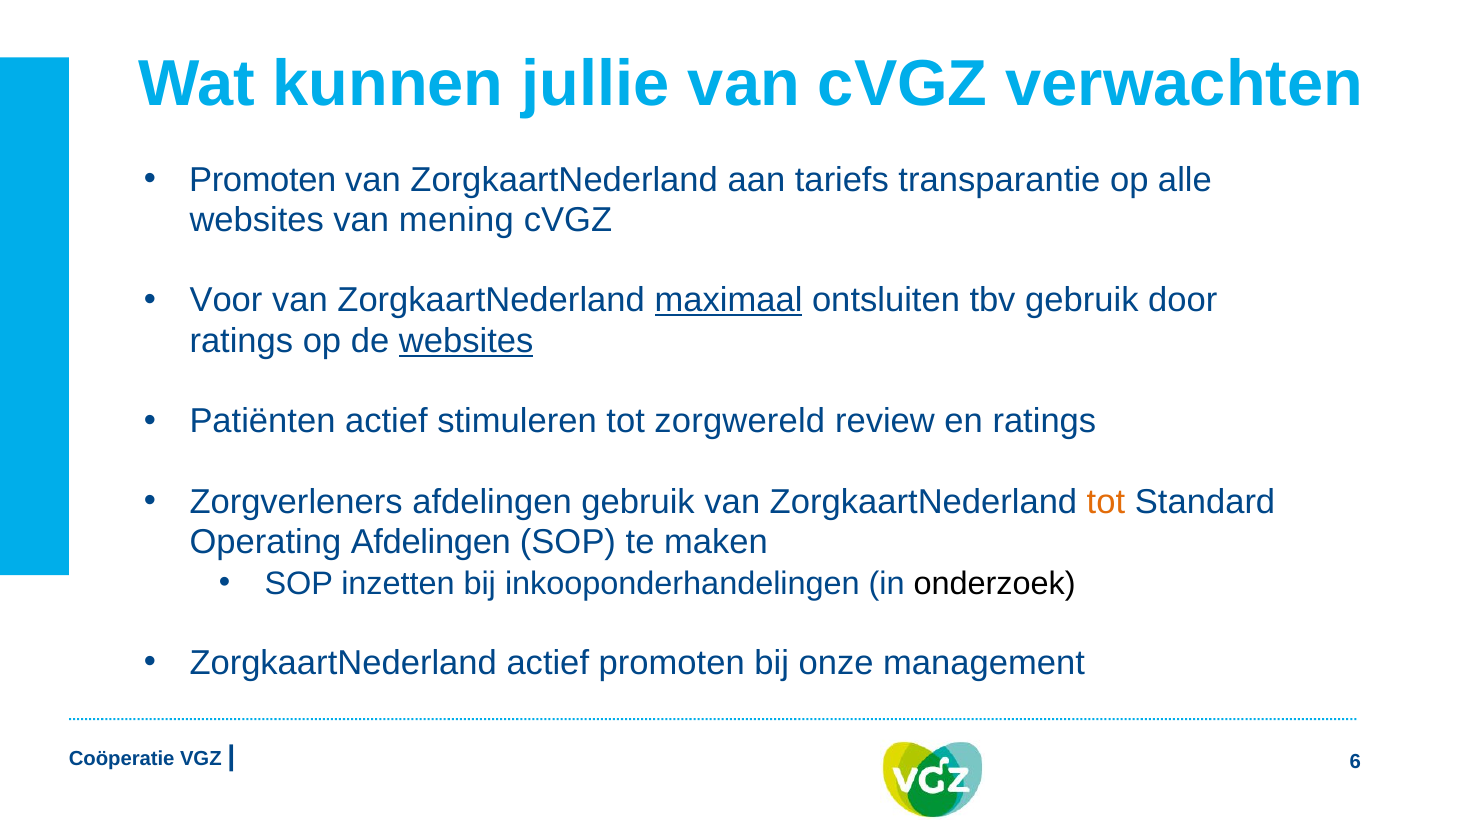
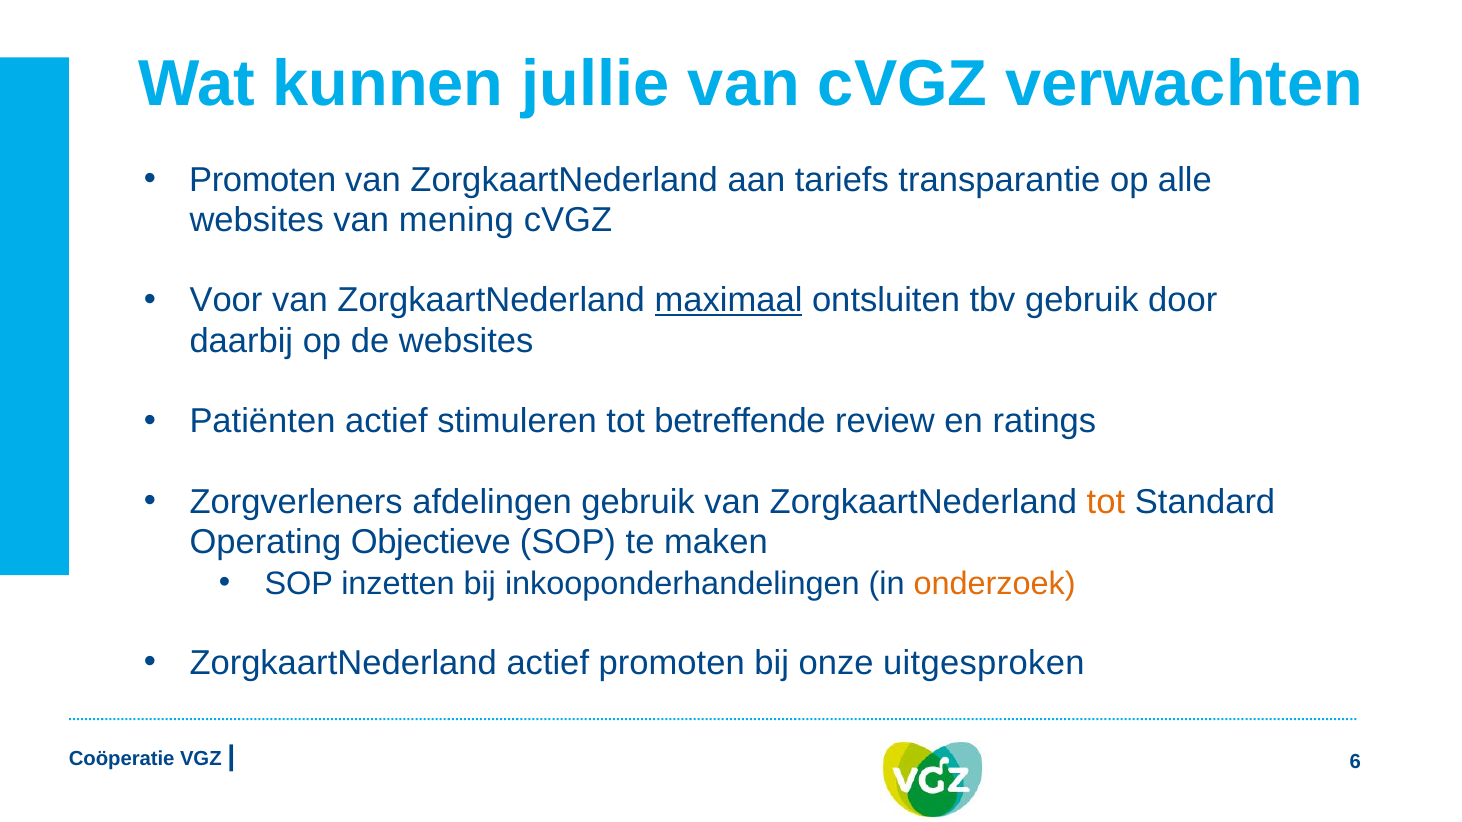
ratings: ratings -> daarbij (241, 341)
websites underline: present -> none (466, 341)
zorgwereld: zorgwereld -> betreffende (740, 422)
Operating Afdelingen: Afdelingen -> Objectieve (431, 542)
onderzoek colour: black -> orange (995, 584)
management: management -> uitgesproken (984, 663)
